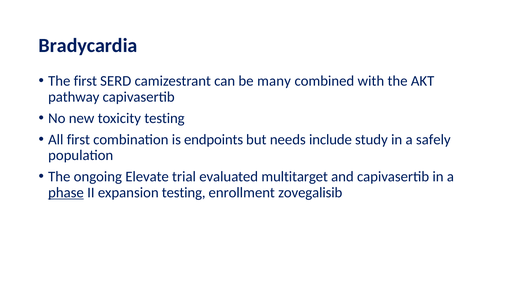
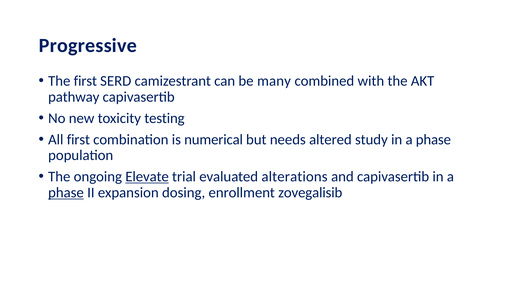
Bradycardia: Bradycardia -> Progressive (88, 45)
endpoints: endpoints -> numerical (214, 140)
include: include -> altered (330, 140)
study in a safely: safely -> phase (433, 140)
Elevate underline: none -> present (147, 177)
multitarget: multitarget -> alterations (295, 177)
expansion testing: testing -> dosing (184, 193)
